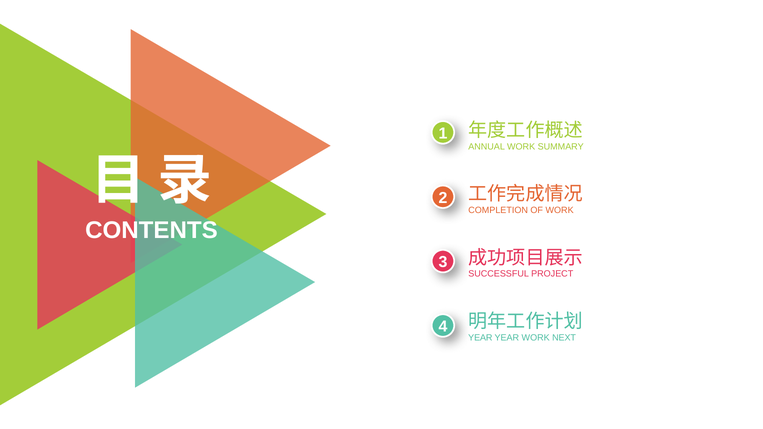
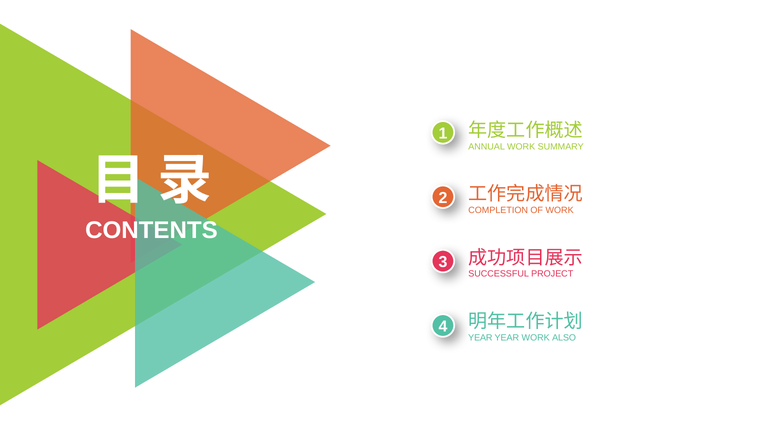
NEXT: NEXT -> ALSO (564, 338)
